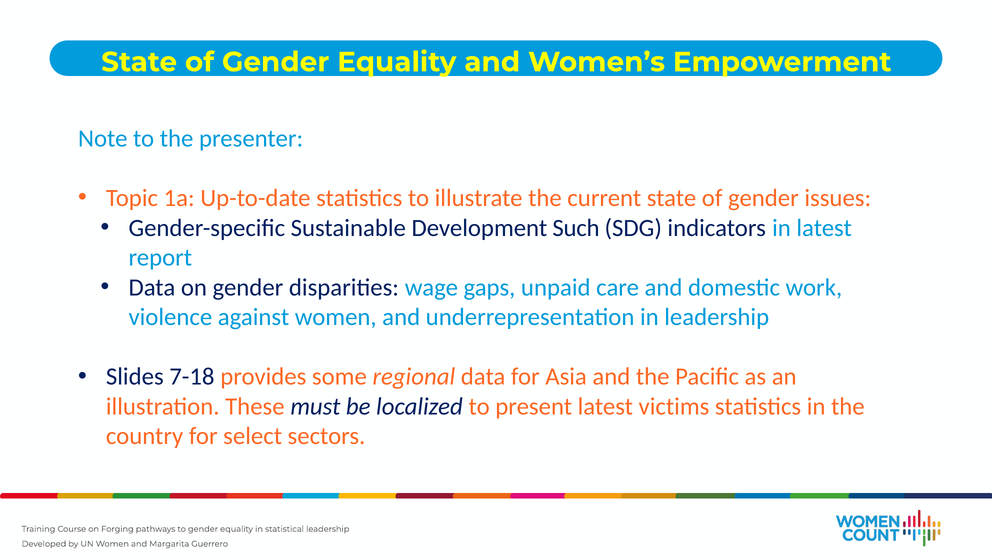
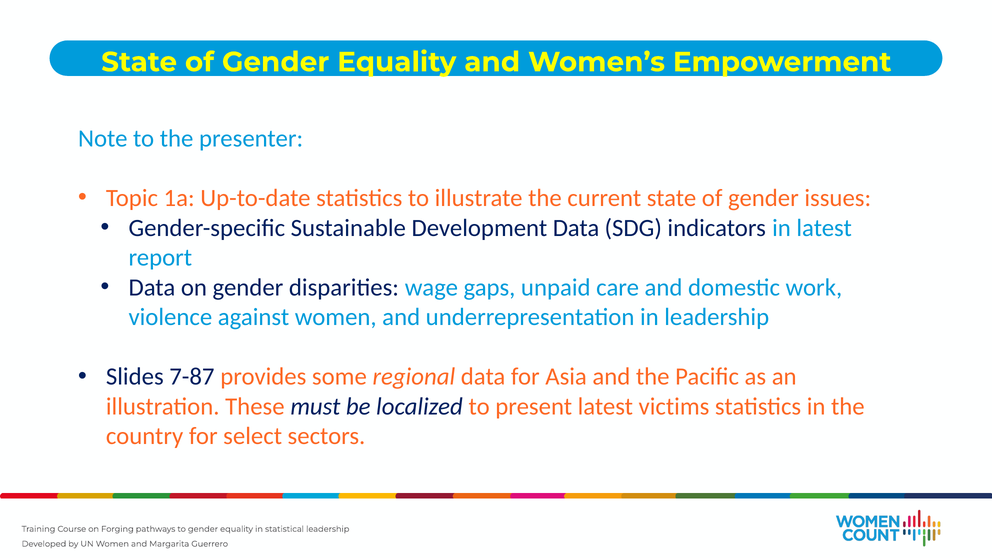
Development Such: Such -> Data (576, 228)
7-18: 7-18 -> 7-87 (192, 377)
